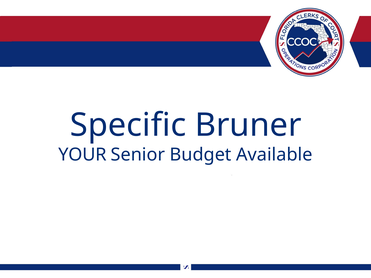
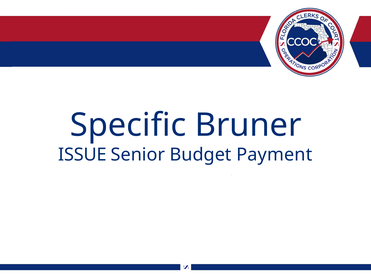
YOUR: YOUR -> ISSUE (82, 155)
Available: Available -> Payment (274, 155)
